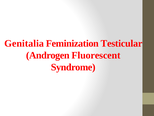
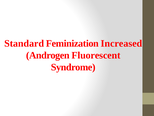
Genitalia: Genitalia -> Standard (24, 43)
Testicular: Testicular -> Increased (121, 43)
